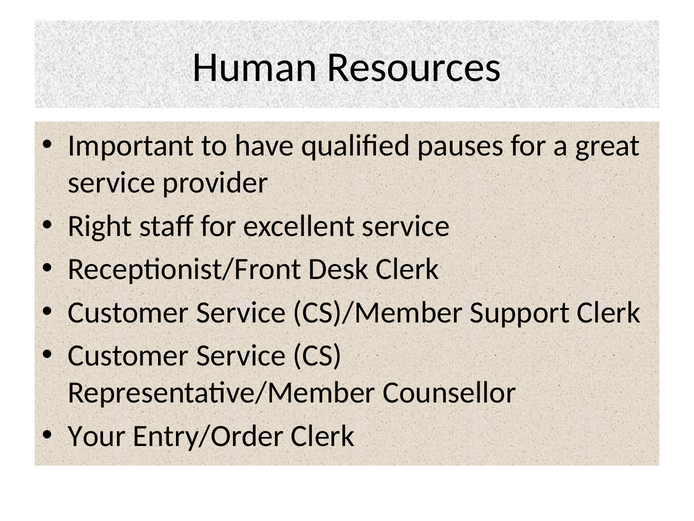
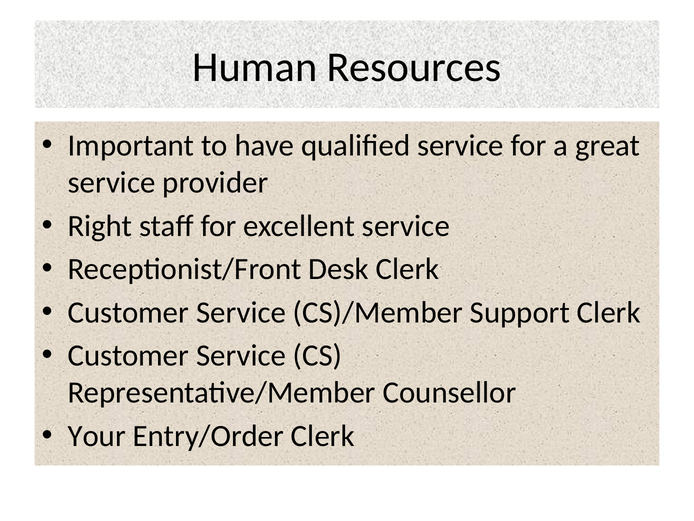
qualified pauses: pauses -> service (461, 146)
